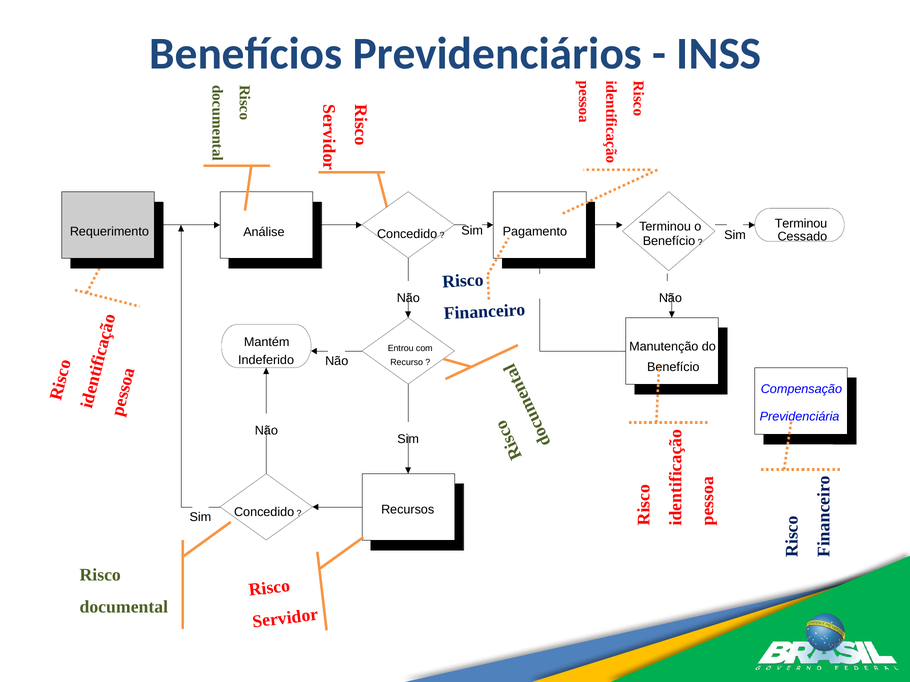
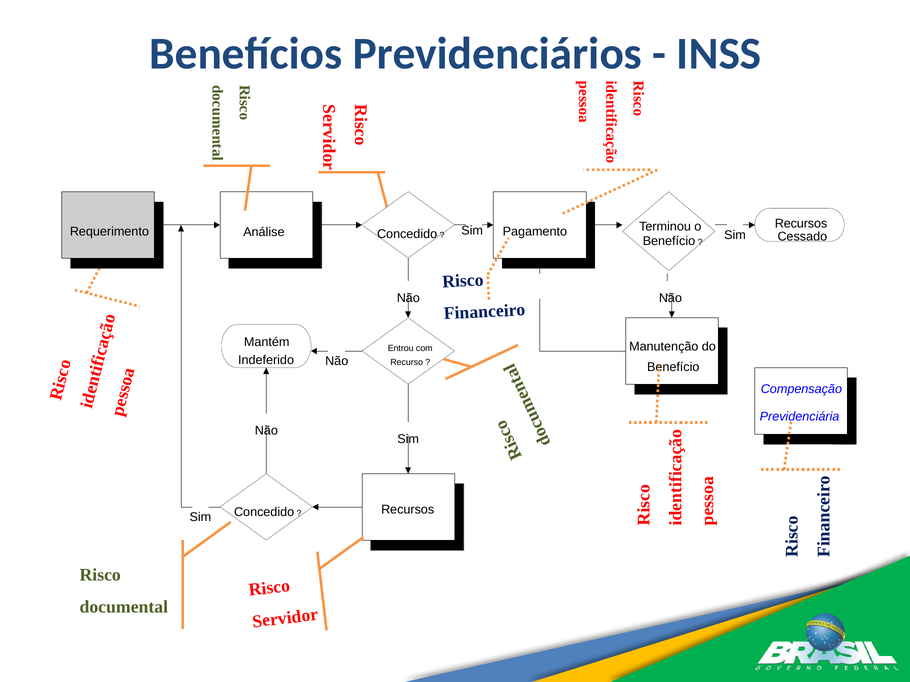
Terminou: Terminou -> Recursos (801, 224)
